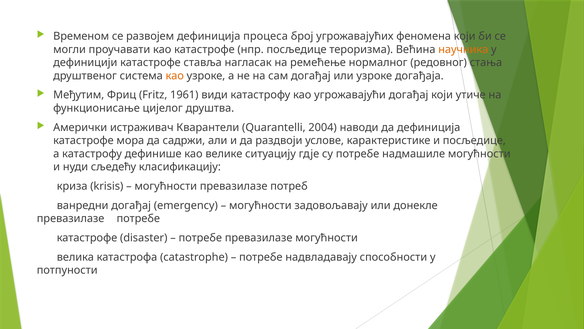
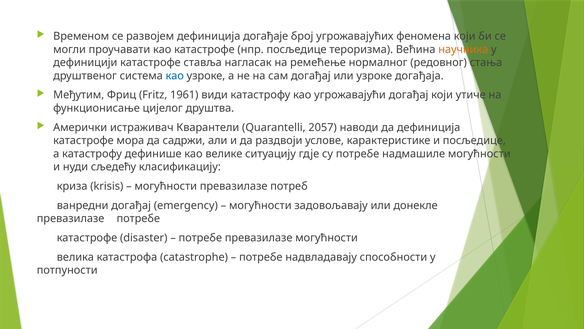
процеса: процеса -> догађаје (266, 36)
као colour: orange -> blue (175, 76)
2004: 2004 -> 2057 (323, 127)
